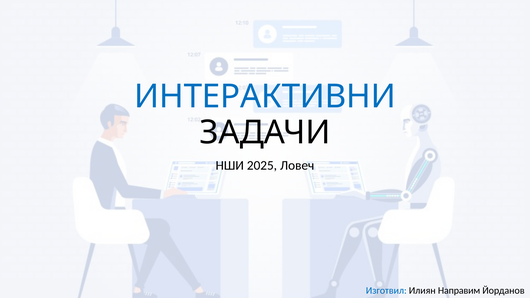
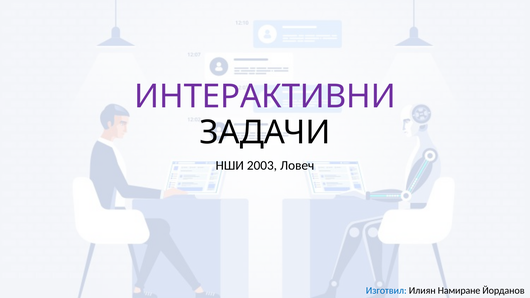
ИНТЕРАКТИВНИ colour: blue -> purple (265, 97)
2025: 2025 -> 2003 (262, 166)
Направим: Направим -> Намиране (459, 291)
